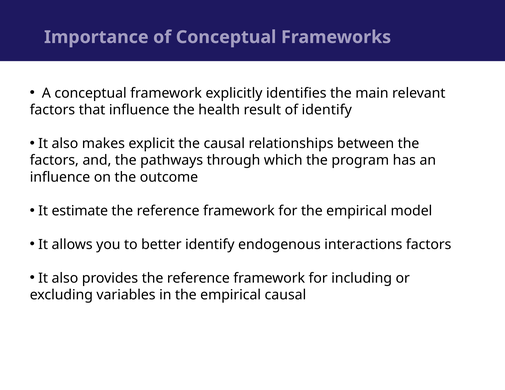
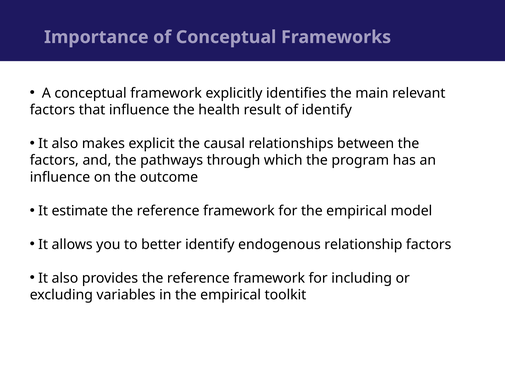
interactions: interactions -> relationship (363, 245)
empirical causal: causal -> toolkit (285, 295)
